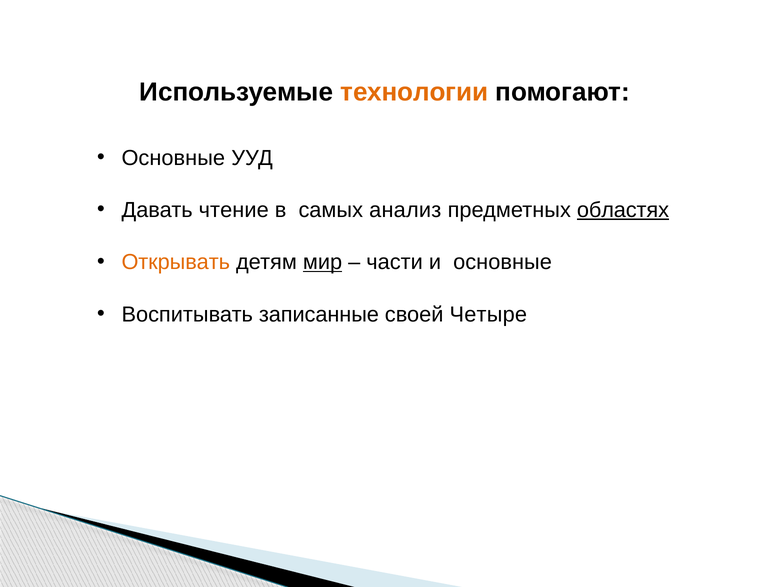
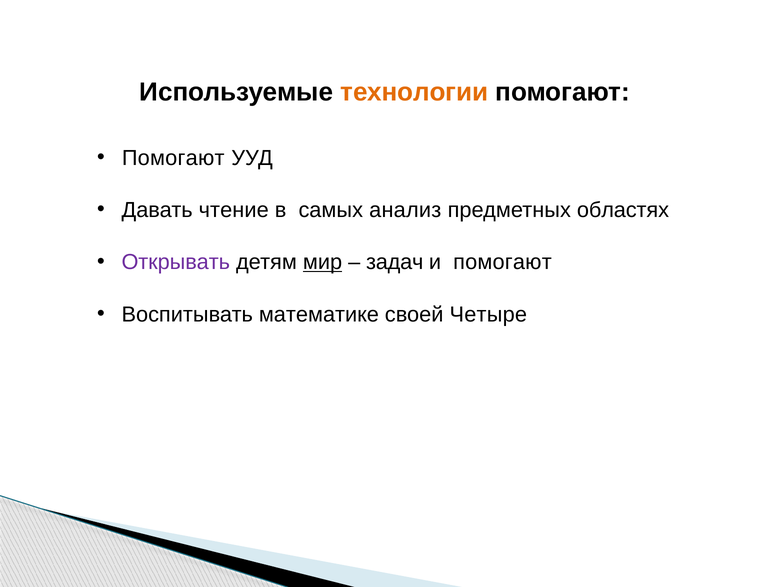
Основные: Основные -> Помогают (173, 158)
областях underline: present -> none (623, 210)
Открывать colour: orange -> purple (176, 262)
части: части -> задач (395, 262)
и основные: основные -> помогают (502, 262)
записанные: записанные -> математике (319, 315)
